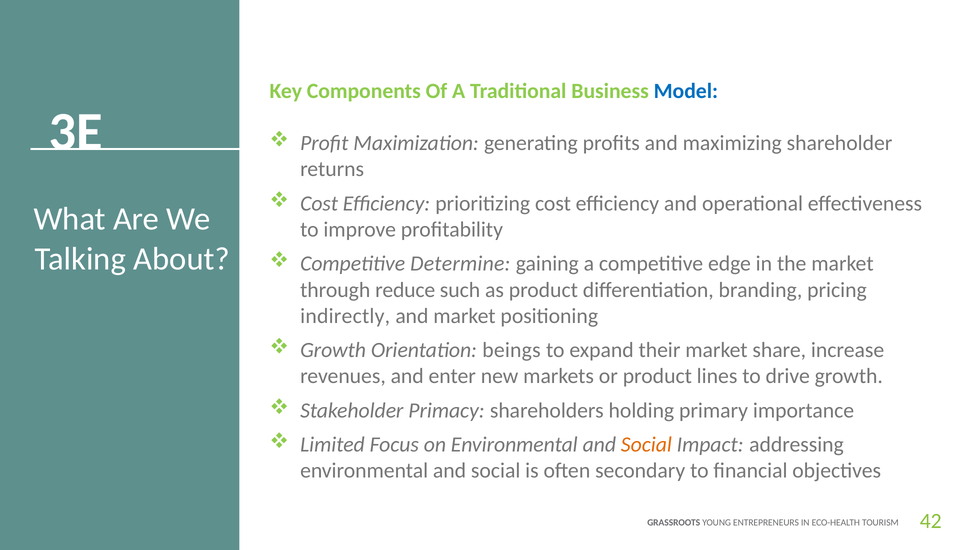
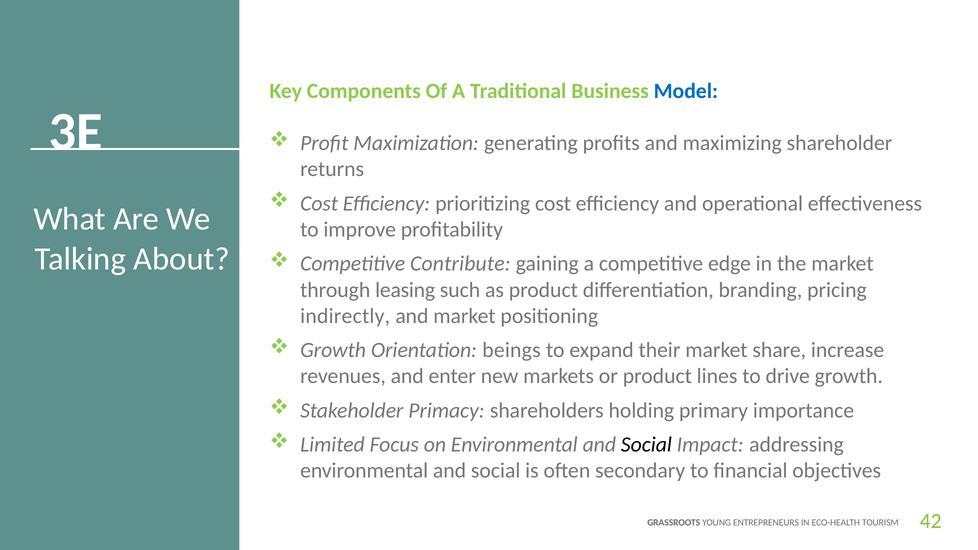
Determine: Determine -> Contribute (460, 264)
reduce: reduce -> leasing (405, 290)
Social colour: orange -> black (646, 445)
